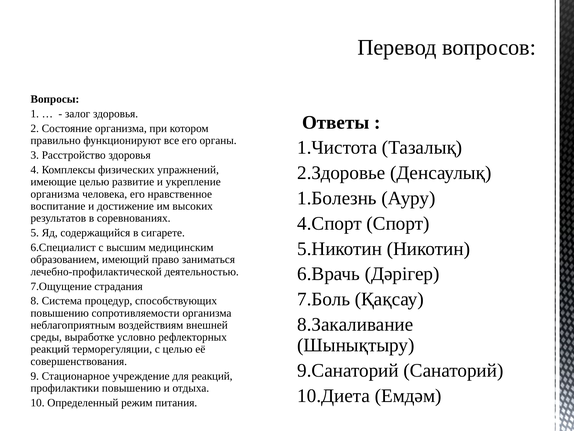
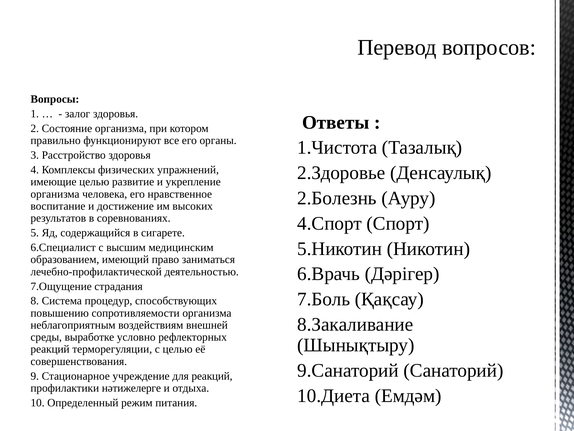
1.Болезнь: 1.Болезнь -> 2.Болезнь (337, 198)
профилактики повышению: повышению -> нәтижелерге (131, 388)
